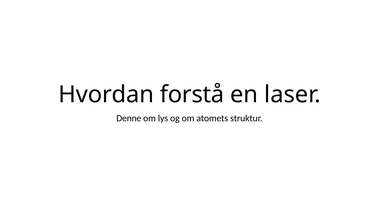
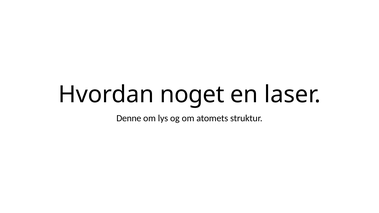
forstå: forstå -> noget (192, 95)
